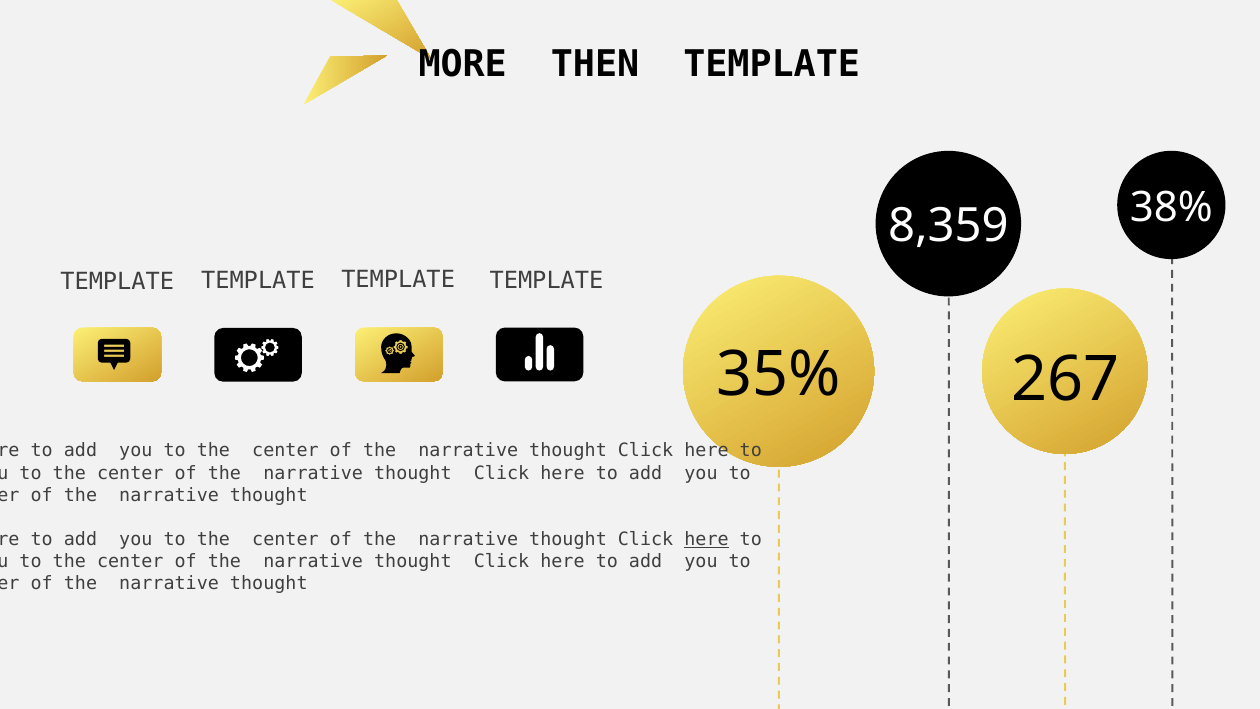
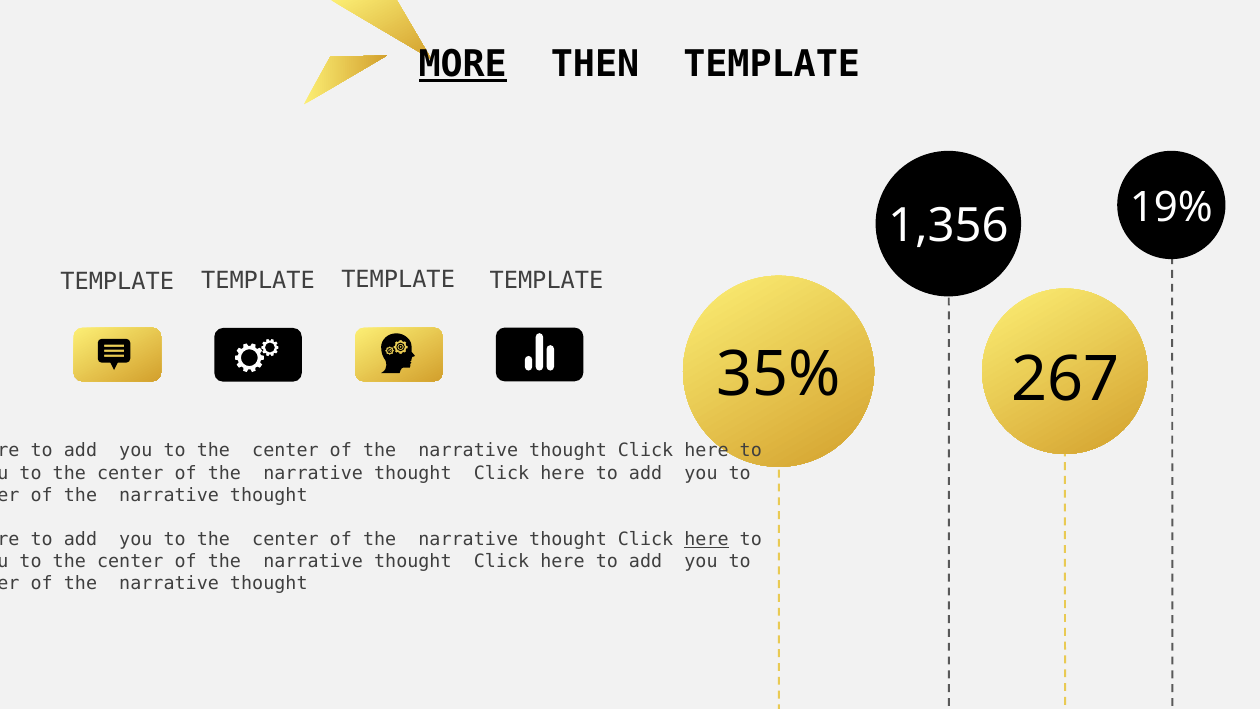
MORE underline: none -> present (463, 65)
38%: 38% -> 19% (1171, 207)
8,359: 8,359 -> 1,356 (948, 226)
